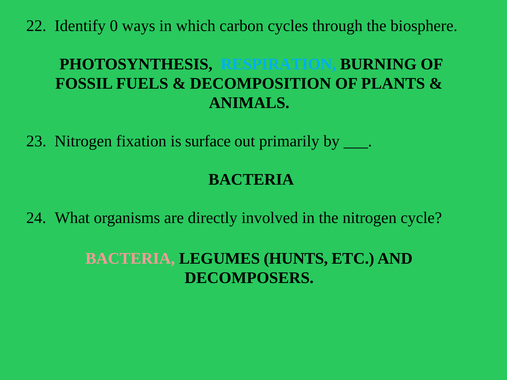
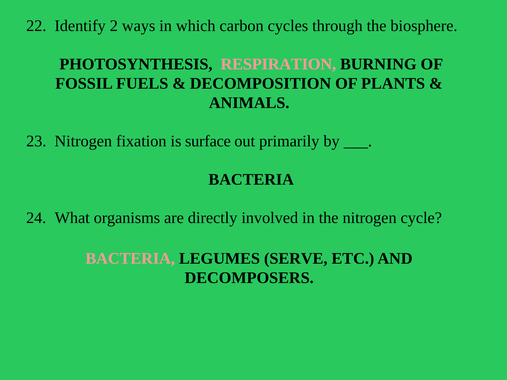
0: 0 -> 2 (114, 26)
RESPIRATION colour: light blue -> pink (278, 64)
HUNTS: HUNTS -> SERVE (296, 259)
